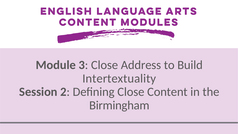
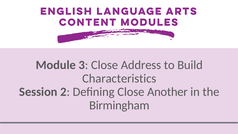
Intertextuality: Intertextuality -> Characteristics (119, 78)
Content: Content -> Another (167, 92)
